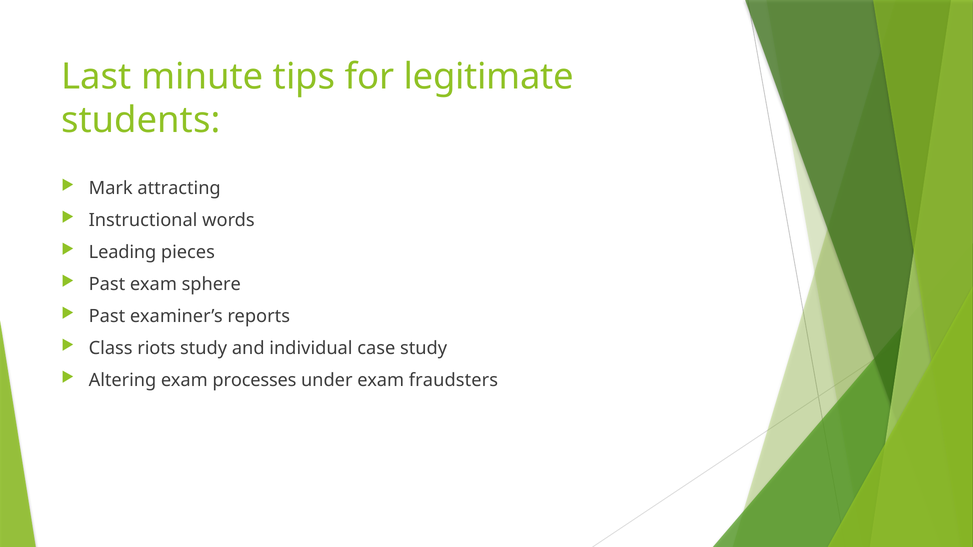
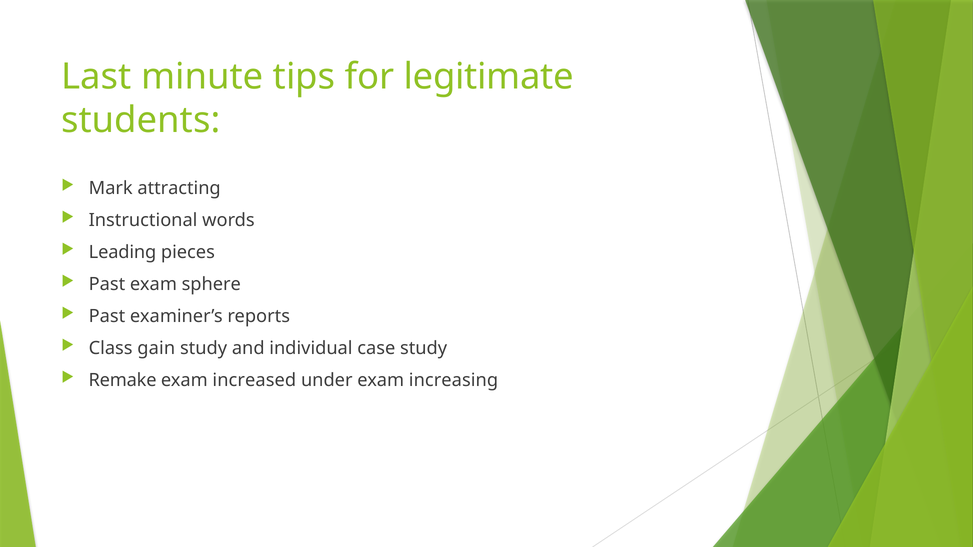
riots: riots -> gain (156, 348)
Altering: Altering -> Remake (123, 381)
processes: processes -> increased (254, 381)
fraudsters: fraudsters -> increasing (453, 381)
